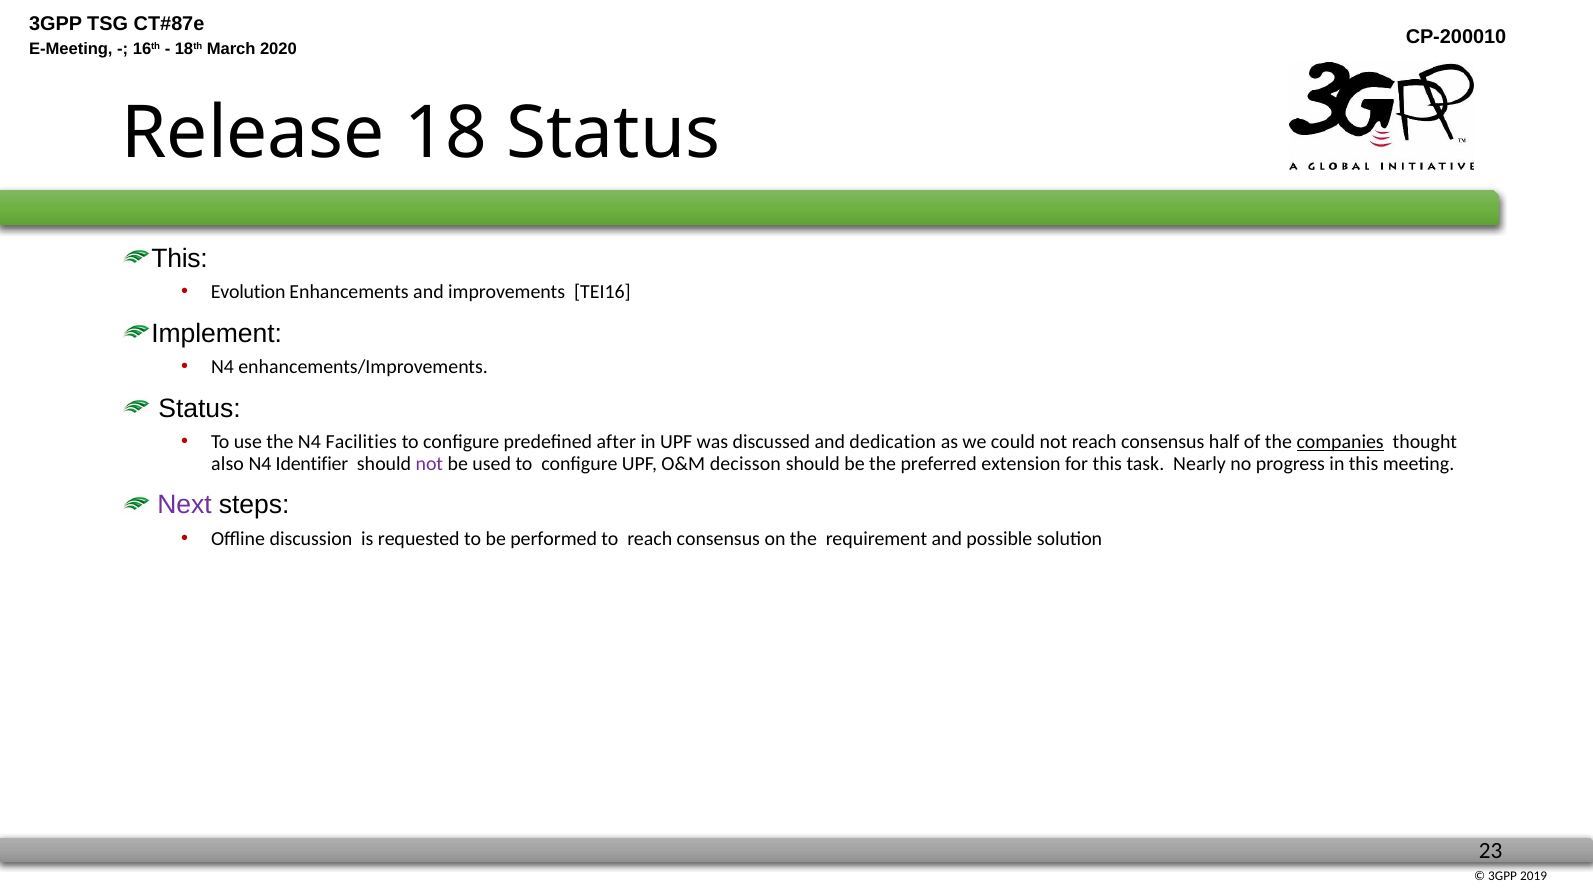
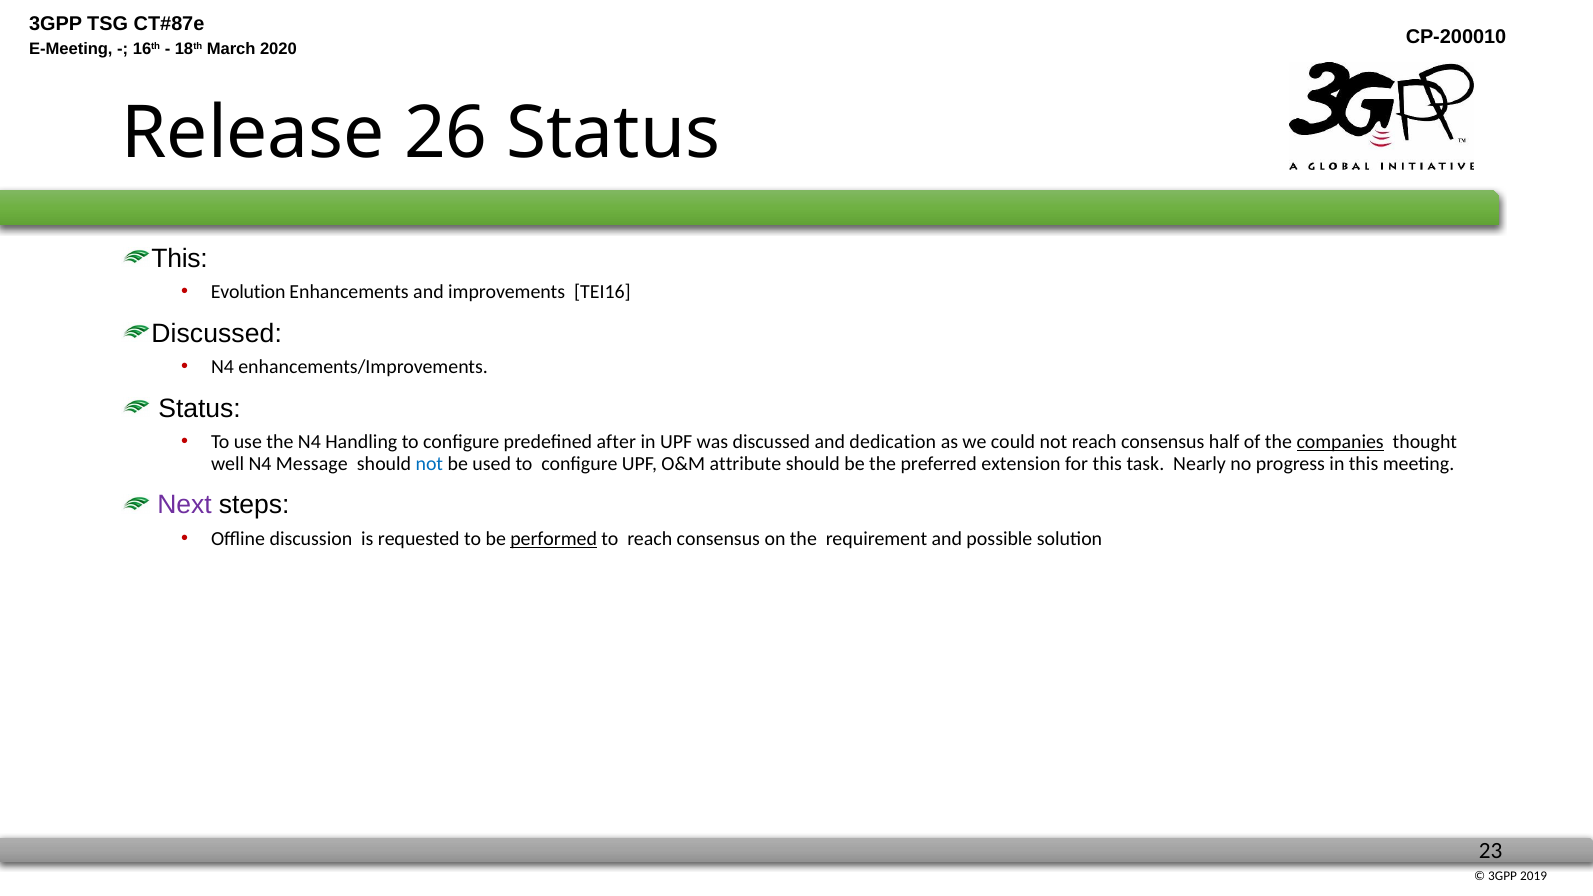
18: 18 -> 26 (446, 134)
Implement: Implement -> Discussed (217, 334)
Facilities: Facilities -> Handling (361, 442)
also: also -> well (228, 464)
Identifier: Identifier -> Message (312, 464)
not colour: purple -> blue (429, 464)
decisson: decisson -> attribute (745, 464)
performed underline: none -> present (554, 539)
